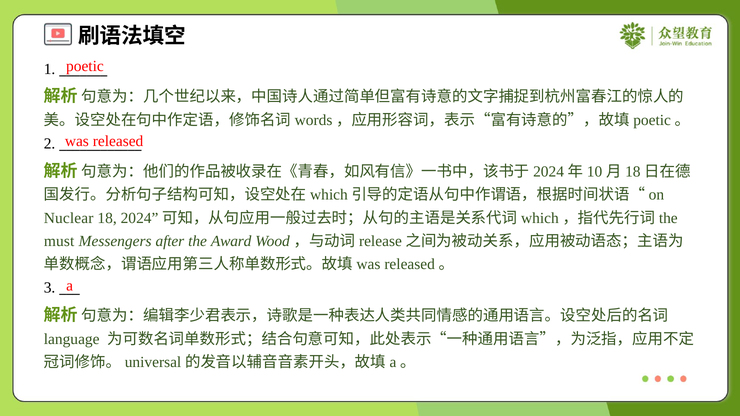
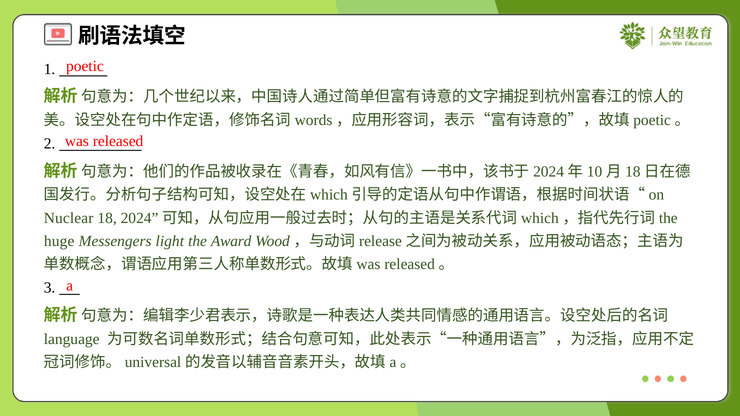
must: must -> huge (59, 241)
after: after -> light (170, 241)
